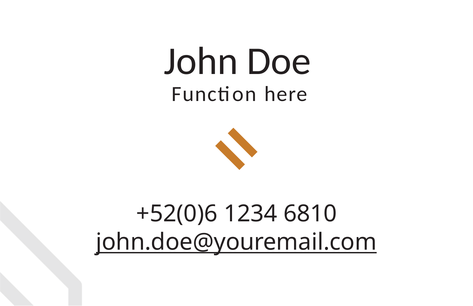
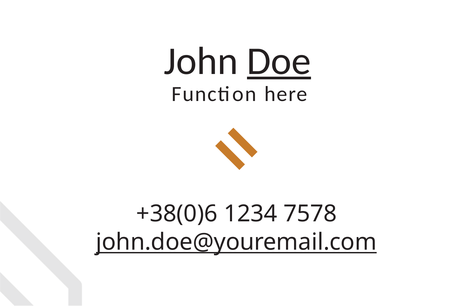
Doe underline: none -> present (279, 61)
+52(0)6: +52(0)6 -> +38(0)6 (177, 214)
6810: 6810 -> 7578 (310, 214)
